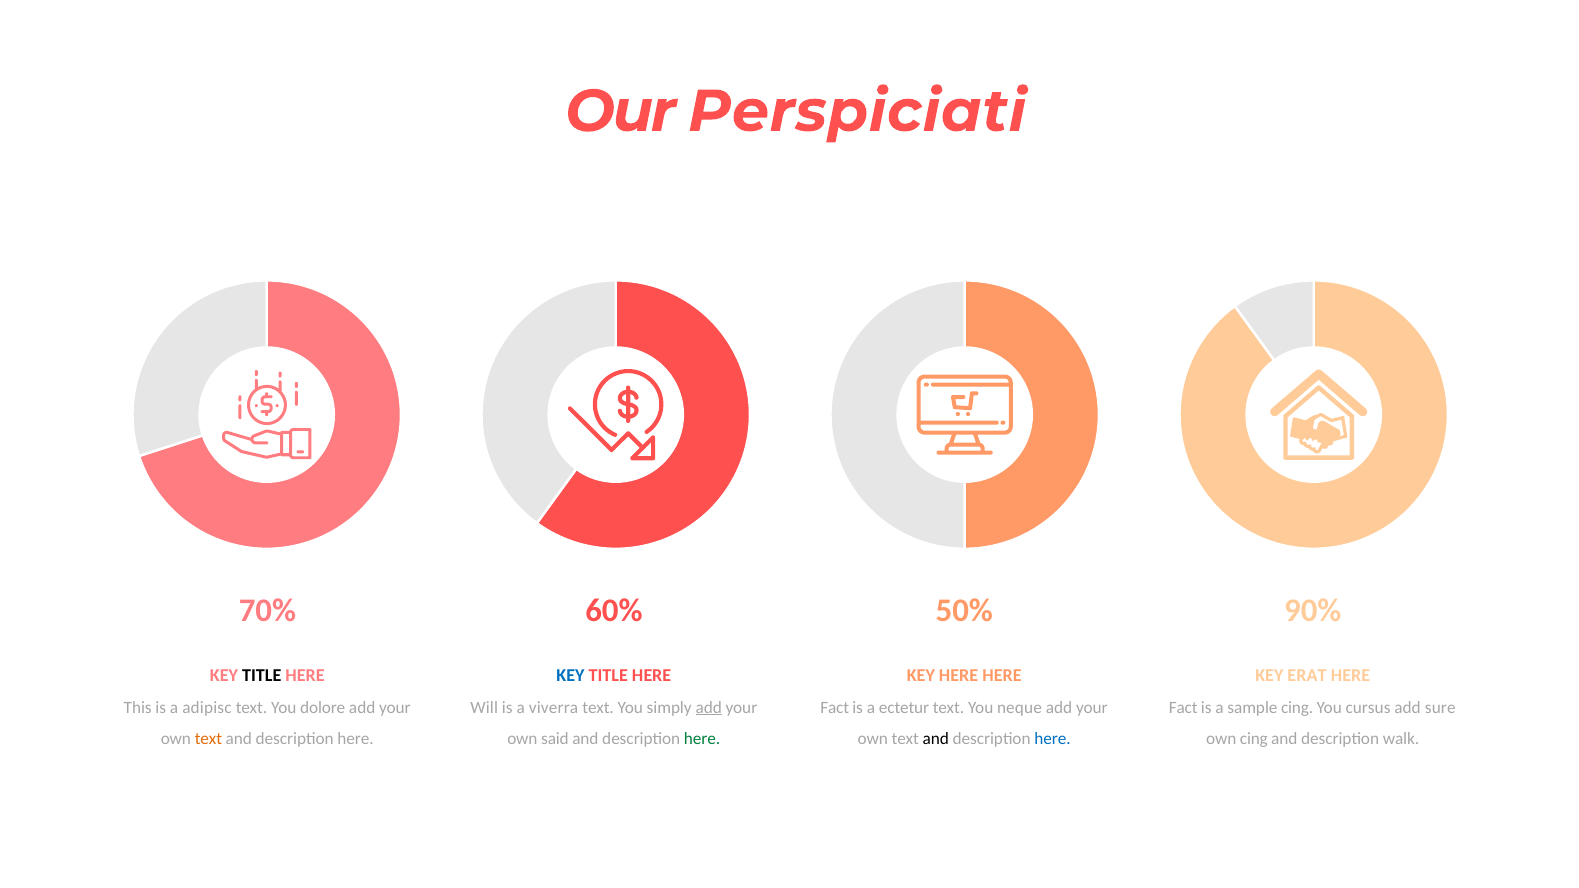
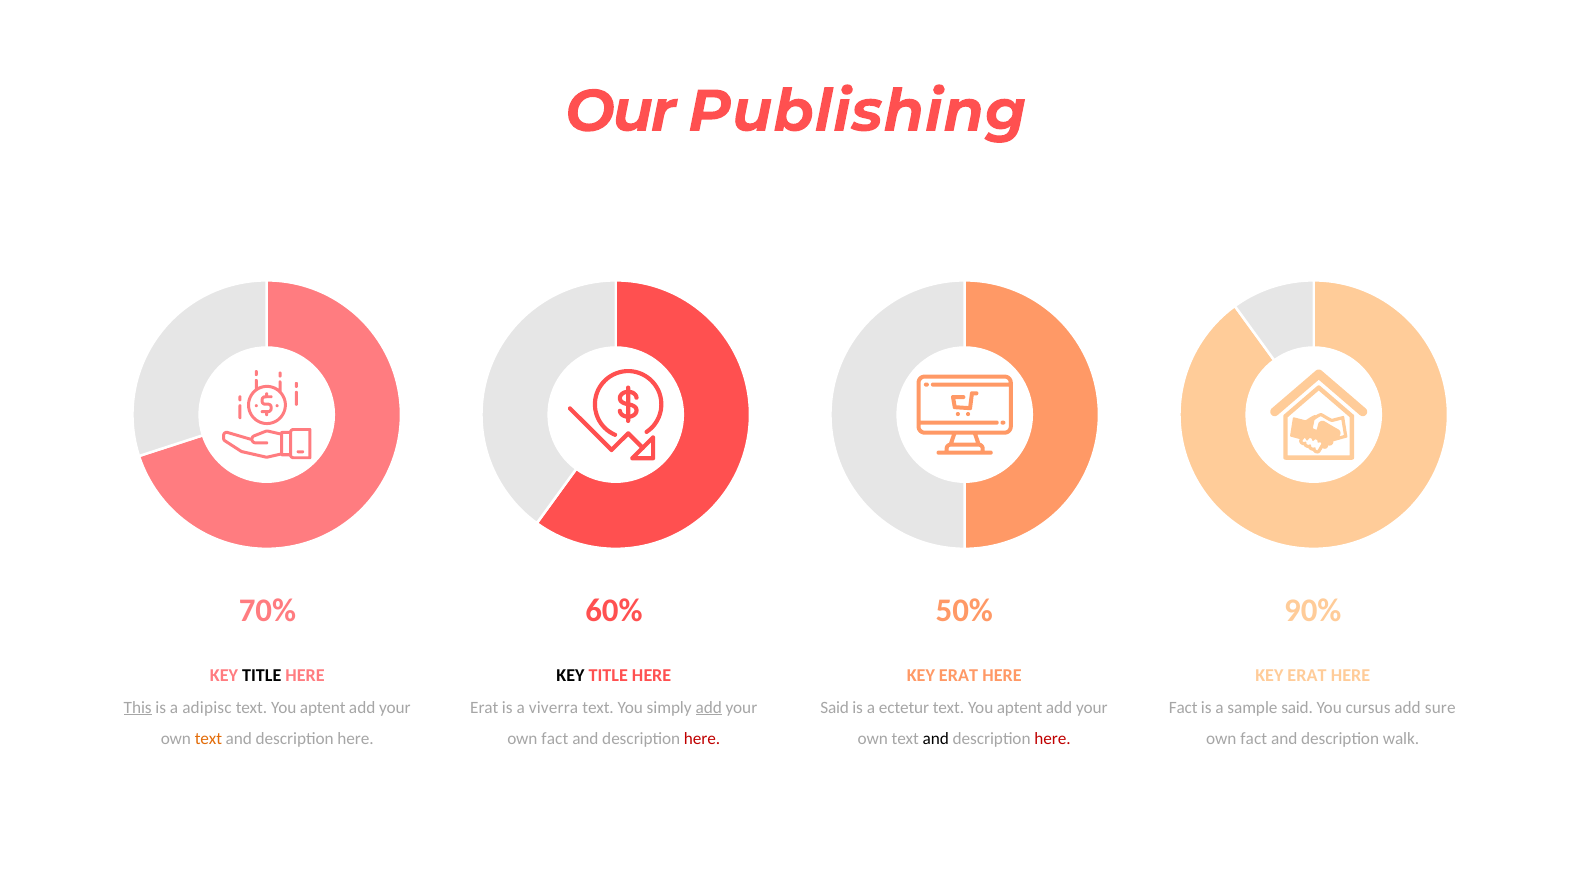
Perspiciati: Perspiciati -> Publishing (857, 111)
KEY colour: blue -> black (571, 676)
HERE: HERE -> ERAT (959, 676)
This underline: none -> present (138, 708)
dolore: dolore -> aptent (323, 708)
Will: Will -> Erat (484, 708)
Fact: Fact -> Said (835, 708)
neque: neque -> aptent (1020, 708)
sample cing: cing -> said (1297, 708)
said: said -> fact (555, 739)
here colour: green -> red (702, 739)
here colour: blue -> red (1052, 739)
cing: cing -> fact (1254, 739)
